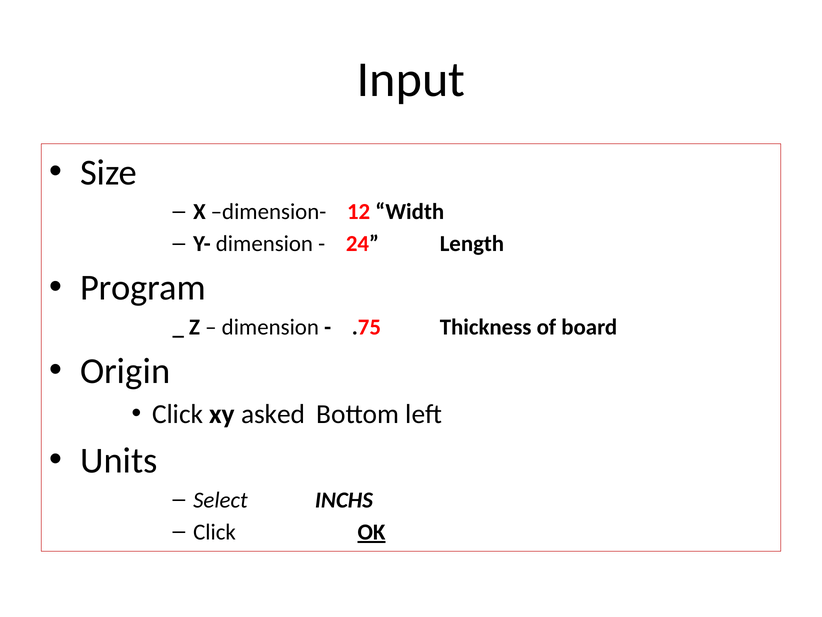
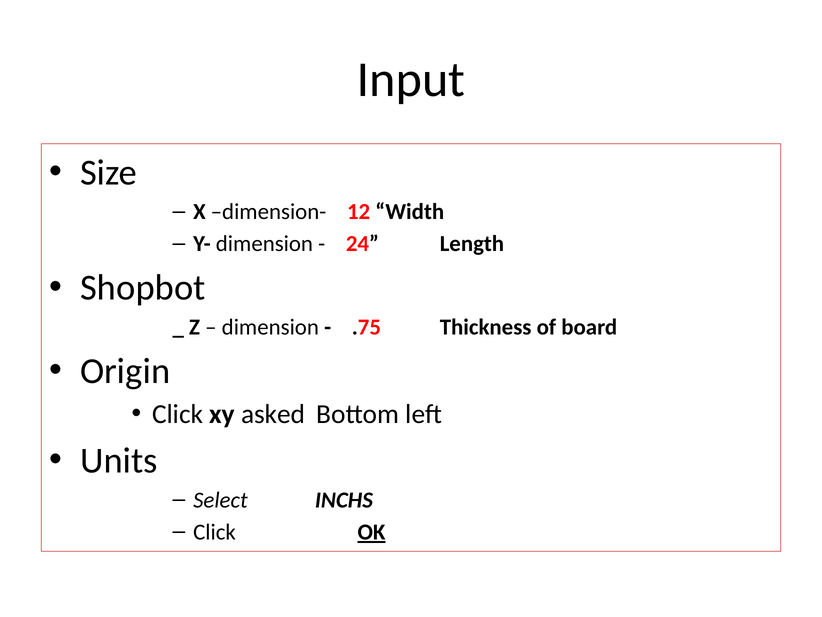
Program: Program -> Shopbot (143, 288)
